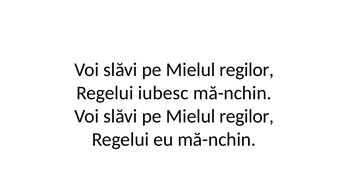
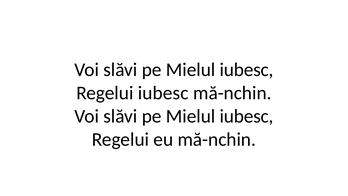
regilor: regilor -> iubesc (247, 70)
regilor: regilor -> iubesc (247, 116)
